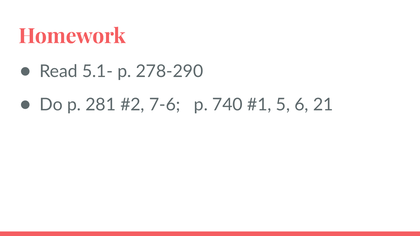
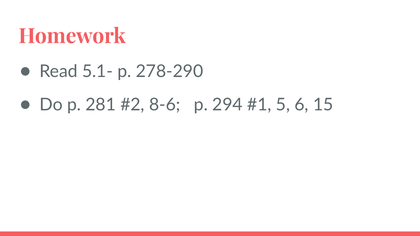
7-6: 7-6 -> 8-6 (165, 105)
740: 740 -> 294 (228, 105)
21: 21 -> 15 (323, 105)
